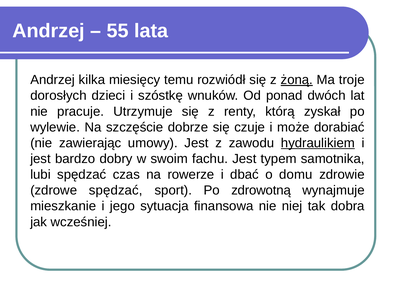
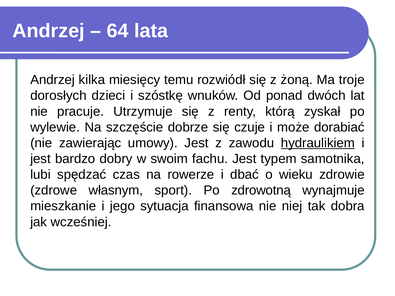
55: 55 -> 64 (118, 31)
żoną underline: present -> none (297, 80)
domu: domu -> wieku (296, 175)
zdrowe spędzać: spędzać -> własnym (116, 191)
